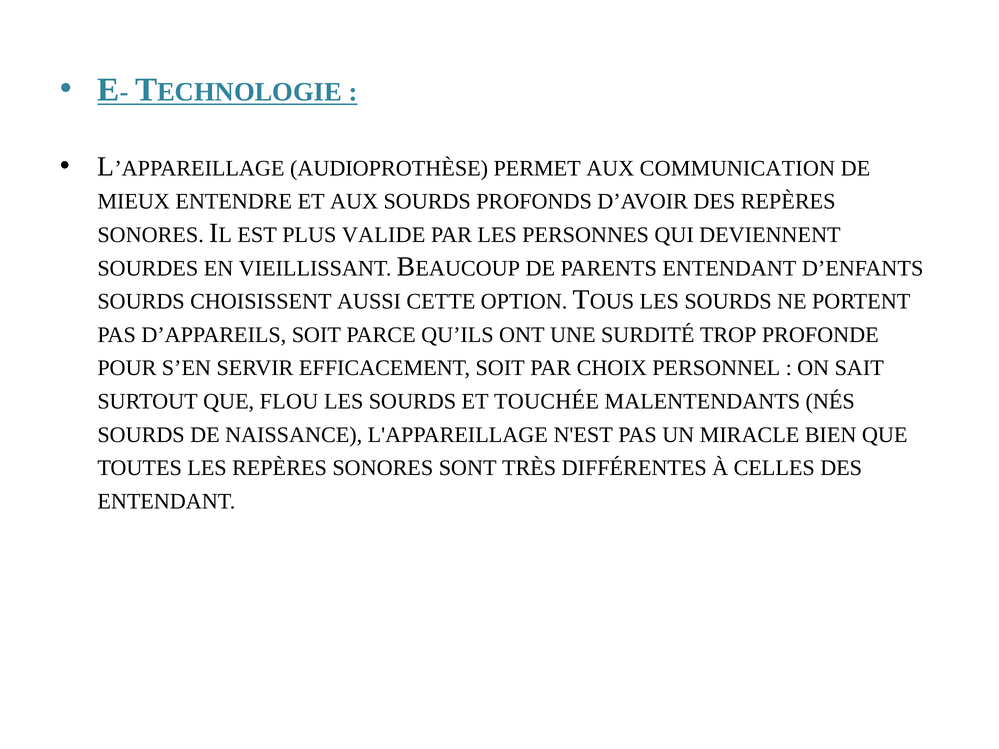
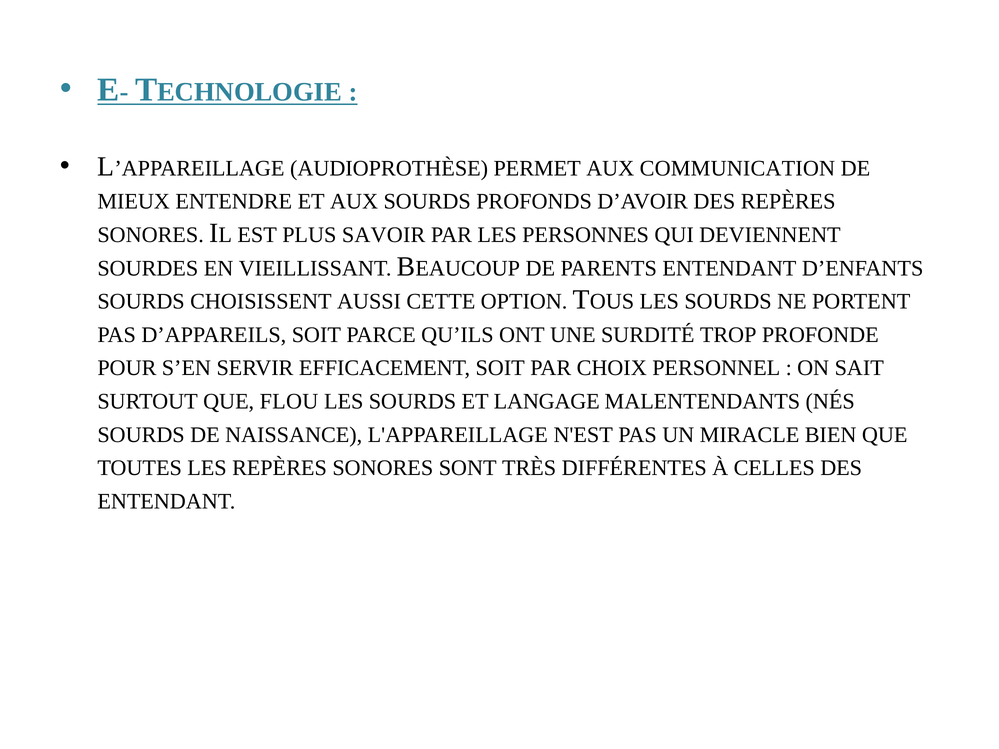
VALIDE: VALIDE -> SAVOIR (384, 235)
TOUCHÉE: TOUCHÉE -> LANGAGE (547, 402)
